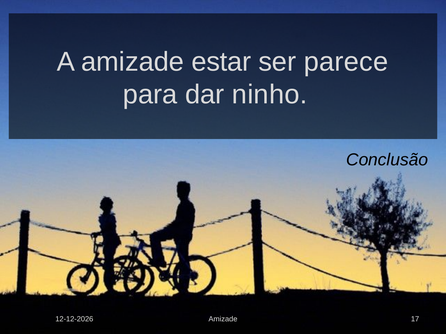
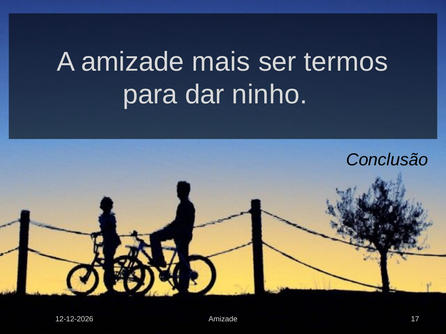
estar: estar -> mais (221, 62)
parece: parece -> termos (346, 62)
